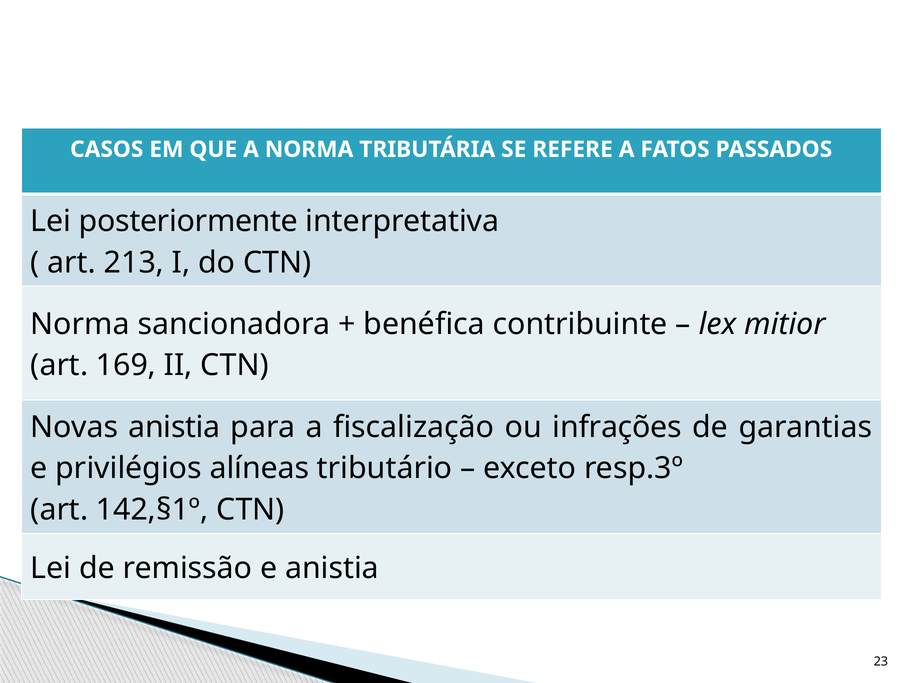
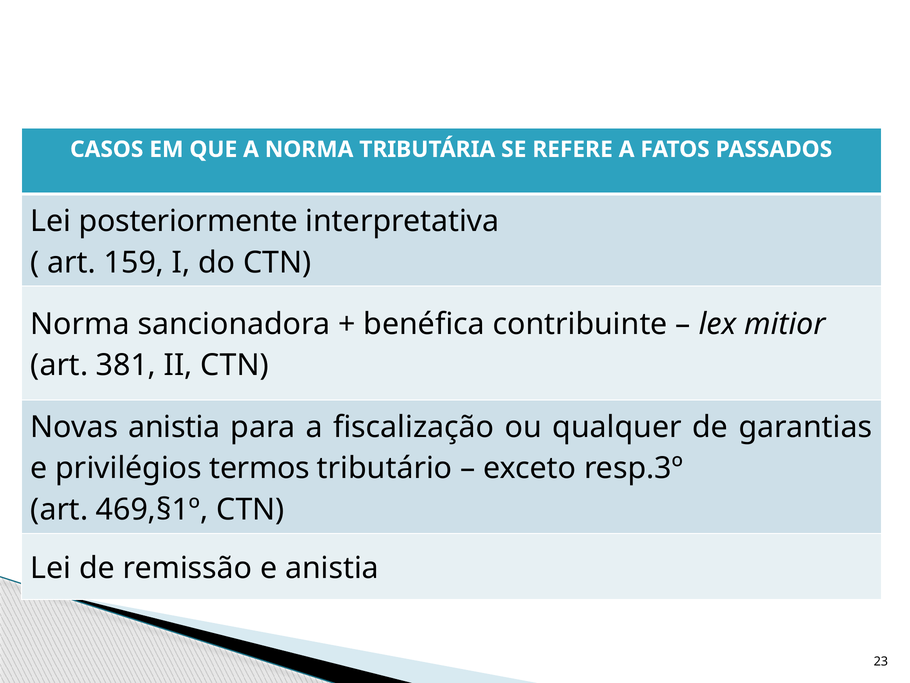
213: 213 -> 159 (134, 262)
169: 169 -> 381 (126, 365)
infrações: infrações -> qualquer (617, 427)
alíneas: alíneas -> termos (260, 468)
142,§1º: 142,§1º -> 469,§1º (152, 510)
